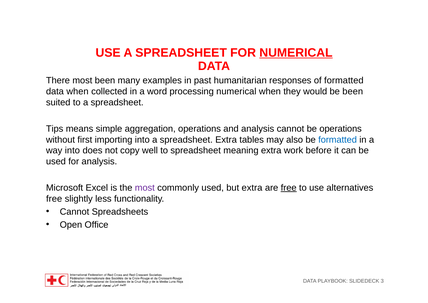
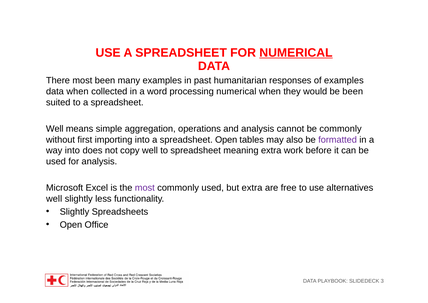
of formatted: formatted -> examples (344, 81)
Tips: Tips -> Well (55, 129)
operations: operations -> commonly (341, 129)
spreadsheet Extra: Extra -> Open (226, 140)
formatted colour: blue -> purple (338, 140)
free underline: present -> none (289, 188)
free: free -> well (54, 199)
Cannot: Cannot -> Slightly (75, 212)
